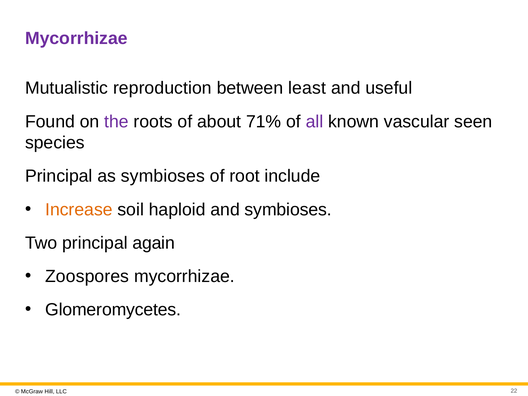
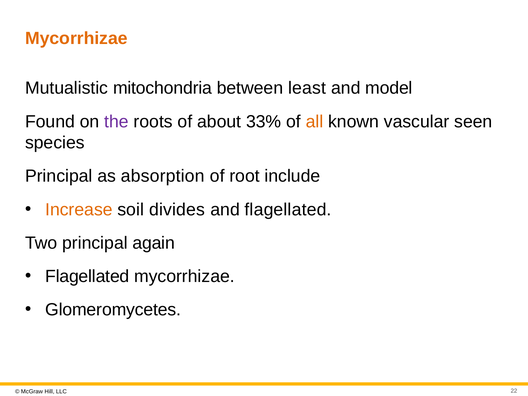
Mycorrhizae colour: purple -> orange (76, 38)
reproduction: reproduction -> mitochondria (163, 88)
useful: useful -> model (389, 88)
71%: 71% -> 33% (264, 122)
all colour: purple -> orange (315, 122)
as symbioses: symbioses -> absorption (163, 176)
haploid: haploid -> divides (177, 210)
and symbioses: symbioses -> flagellated (288, 210)
Zoospores: Zoospores -> Flagellated (87, 276)
